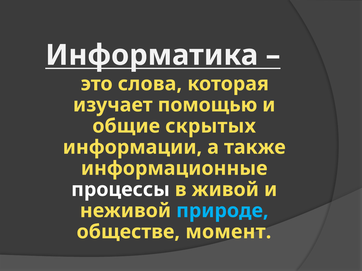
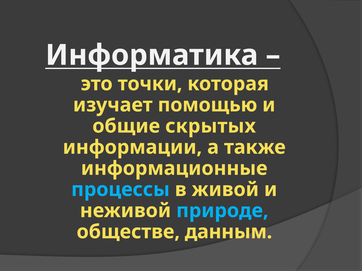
слова: слова -> точки (150, 84)
процессы colour: white -> light blue (120, 190)
момент: момент -> данным (229, 232)
